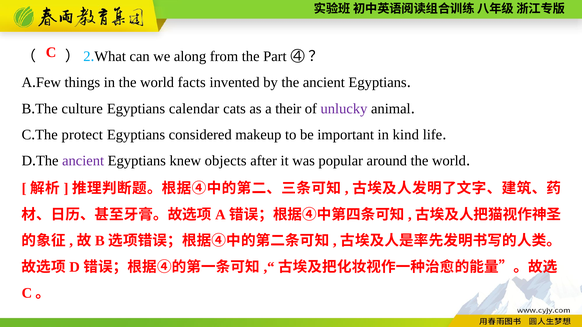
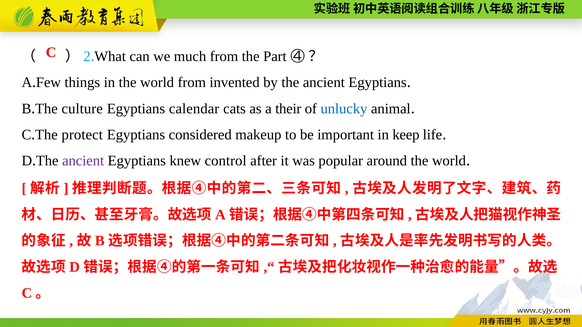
along: along -> much (190, 56)
world facts: facts -> from (192, 82)
unlucky colour: purple -> blue (344, 109)
kind: kind -> keep (406, 135)
objects: objects -> control (226, 161)
